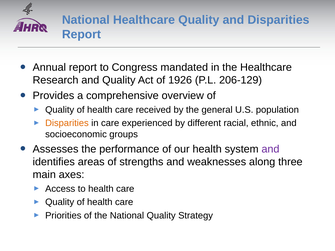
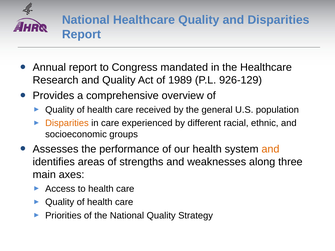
1926: 1926 -> 1989 (180, 80)
206-129: 206-129 -> 926-129 (241, 80)
and colour: purple -> orange (270, 149)
